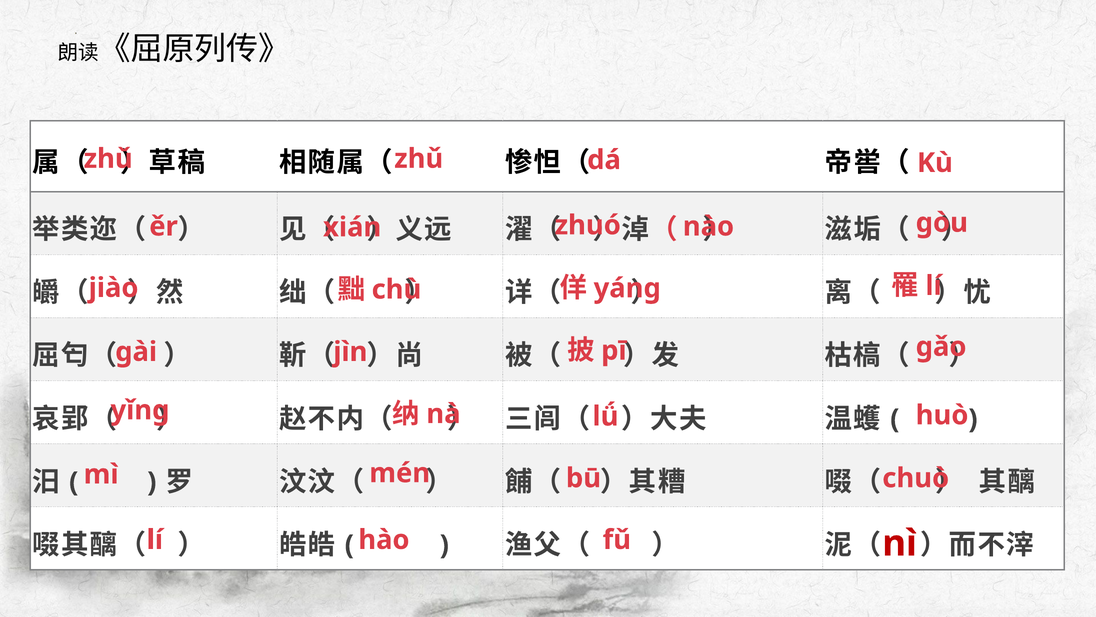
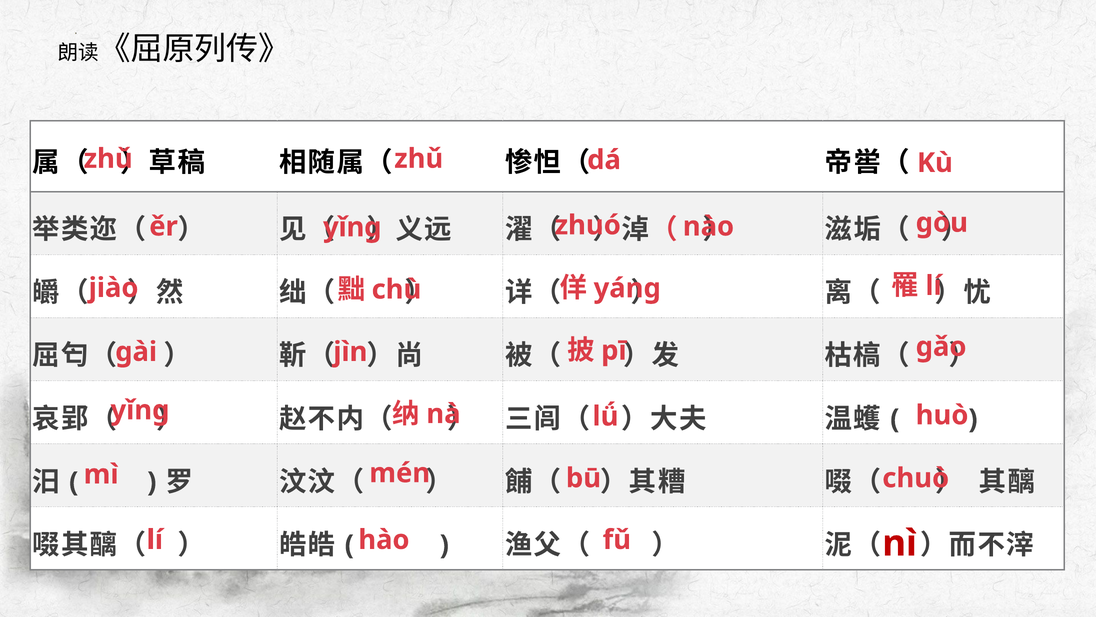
ěr xián: xián -> yǐng (352, 227)
